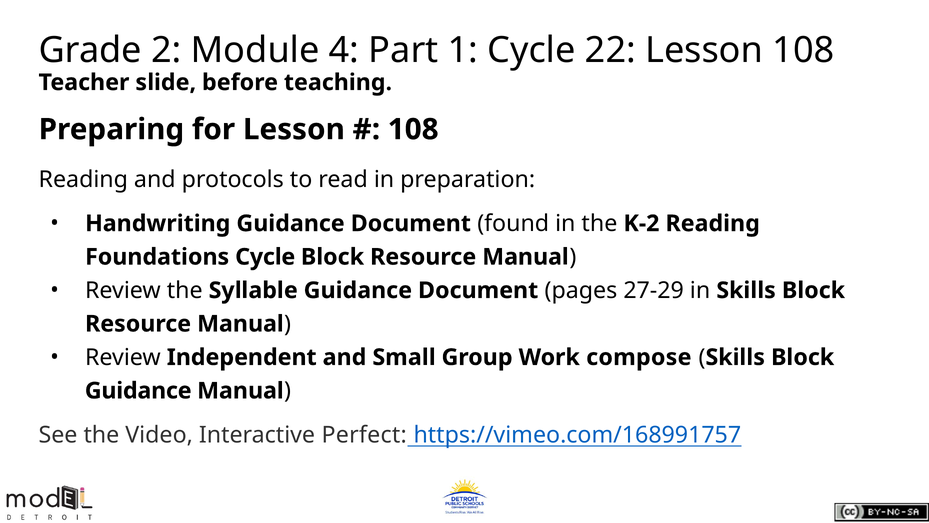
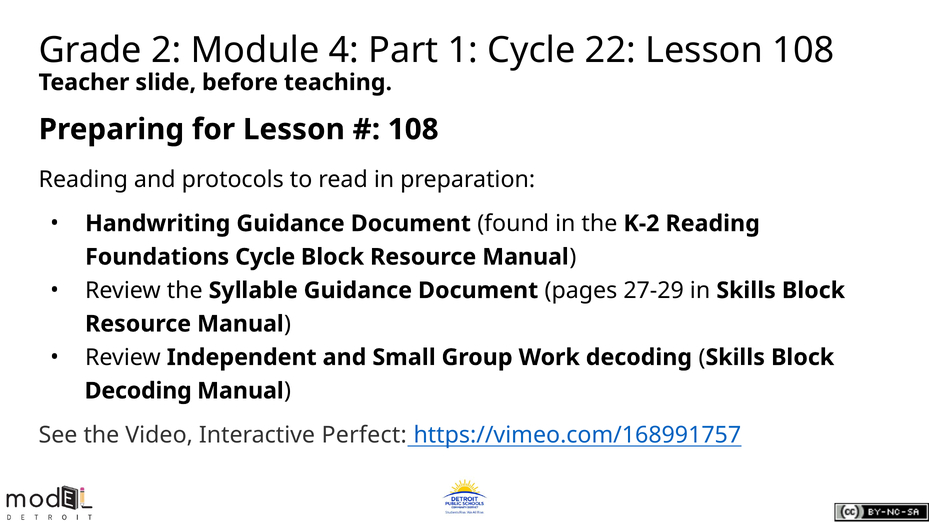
Work compose: compose -> decoding (639, 357)
Guidance: Guidance -> Decoding (138, 390)
